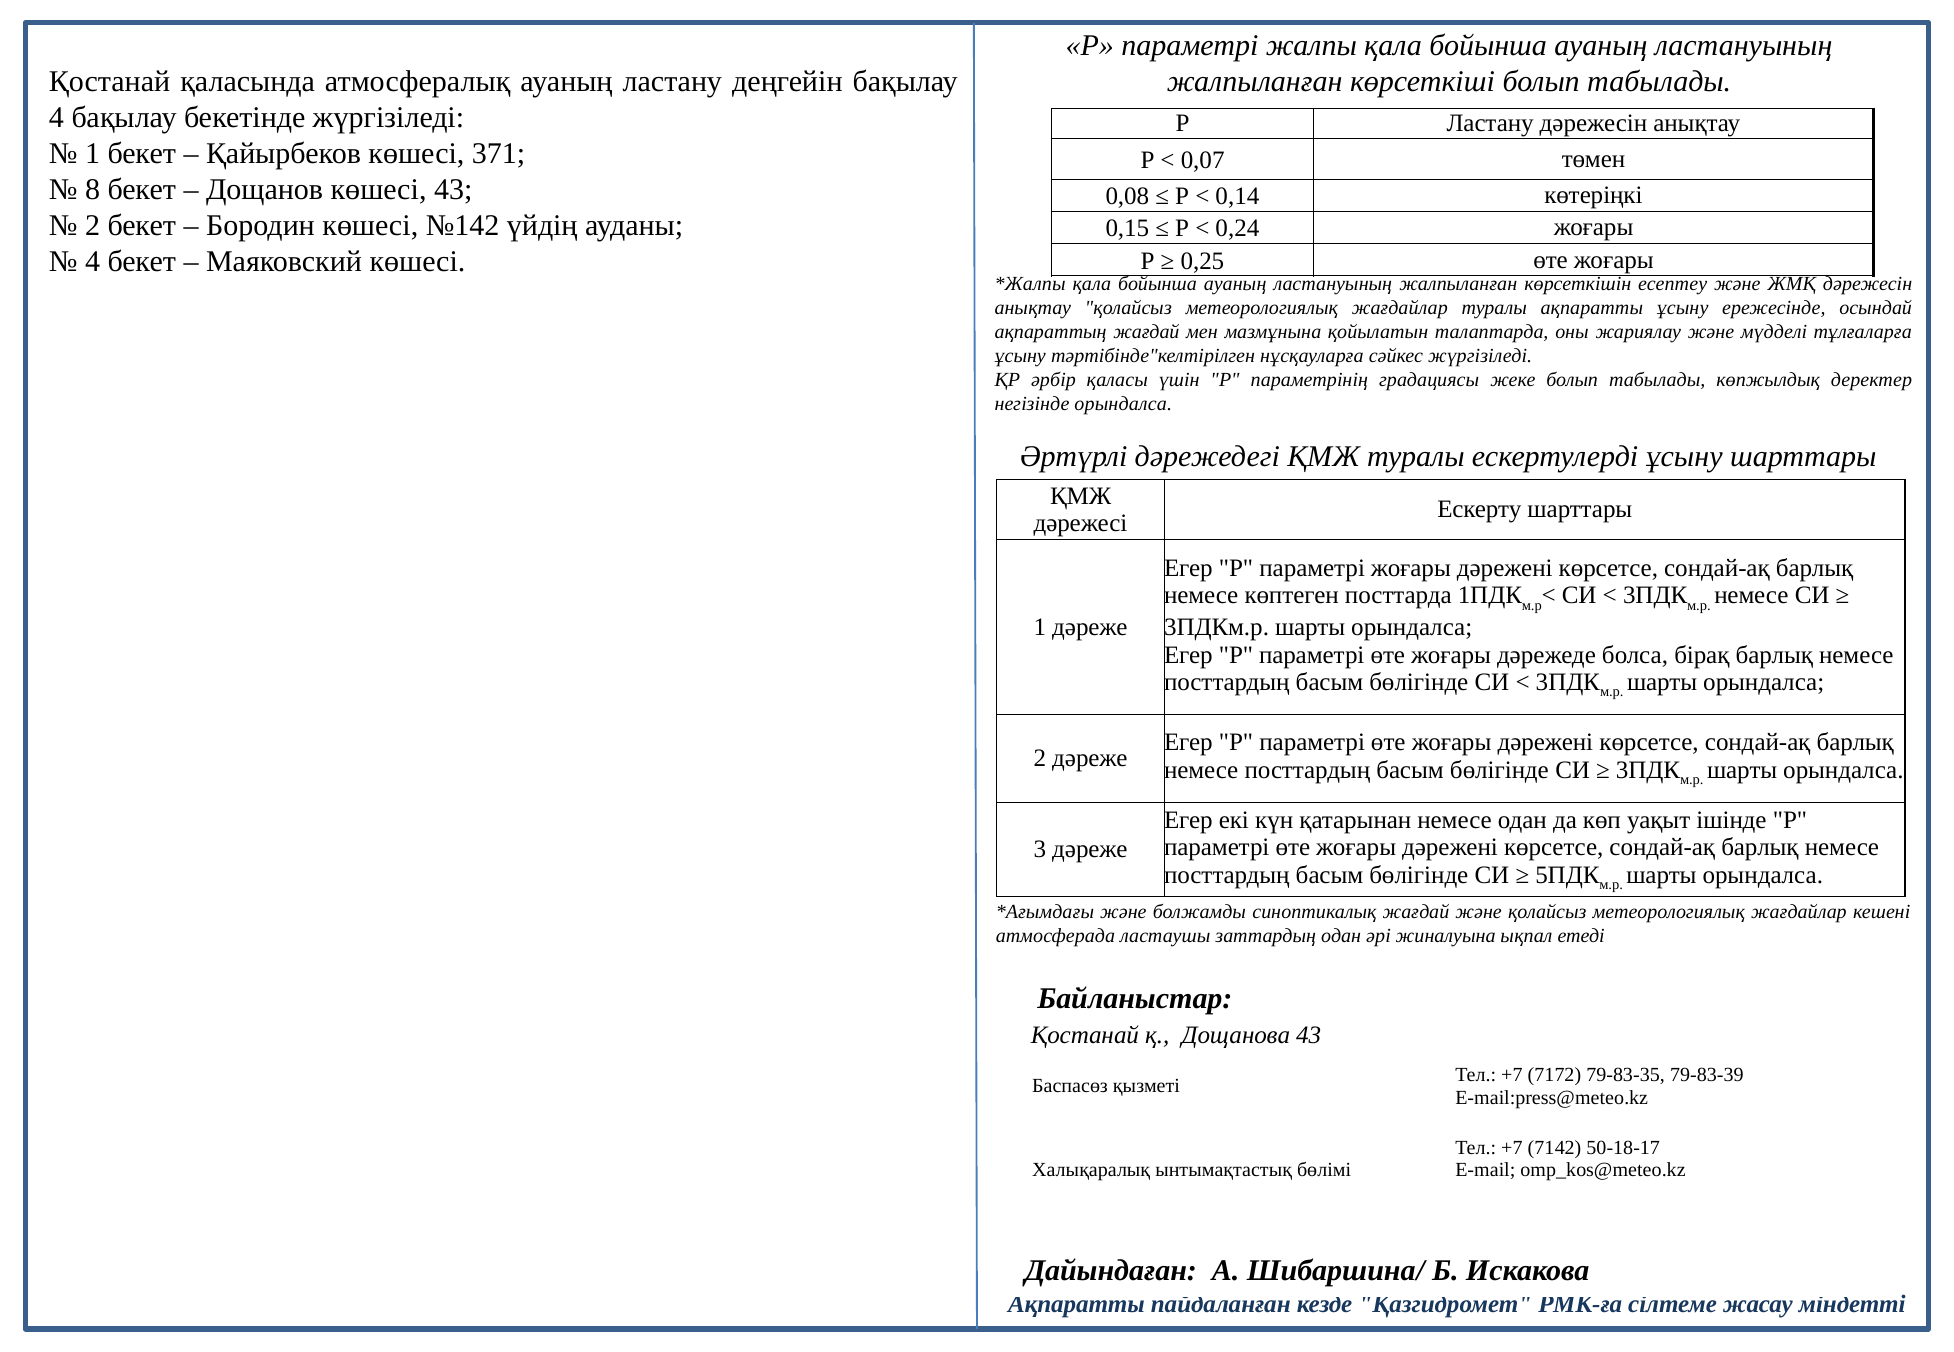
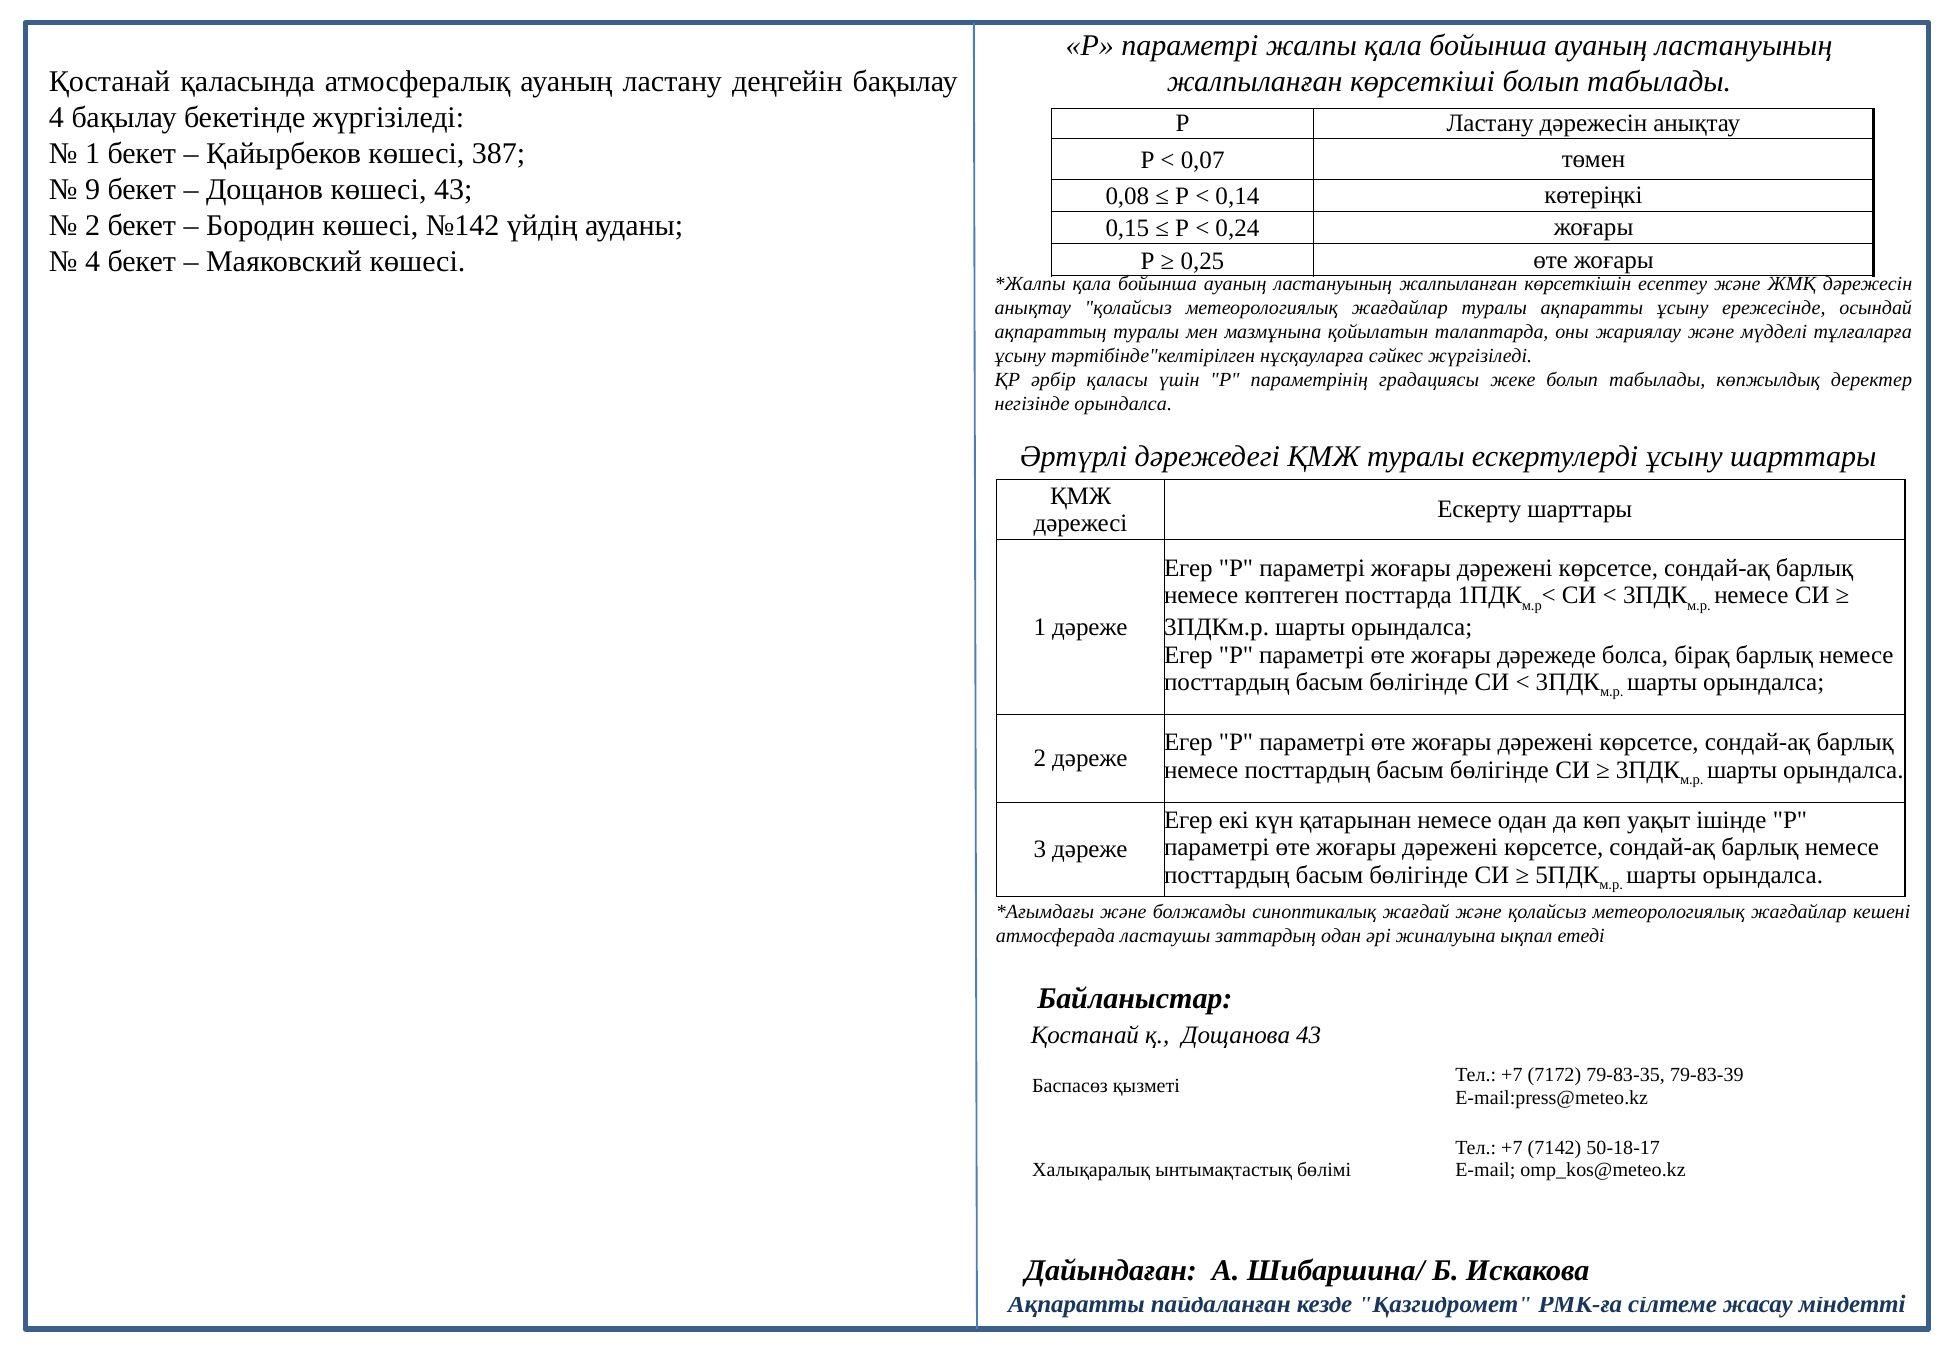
371: 371 -> 387 (499, 153)
8: 8 -> 9 (93, 189)
ақпараттың жағдай: жағдай -> туралы (1146, 332)
